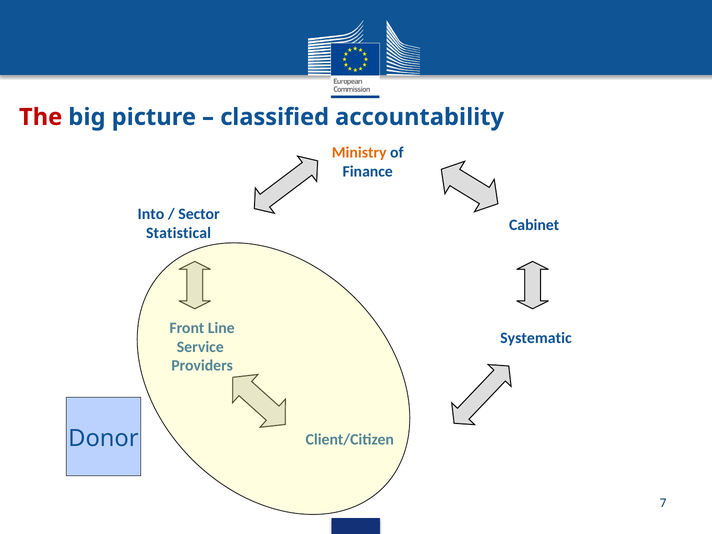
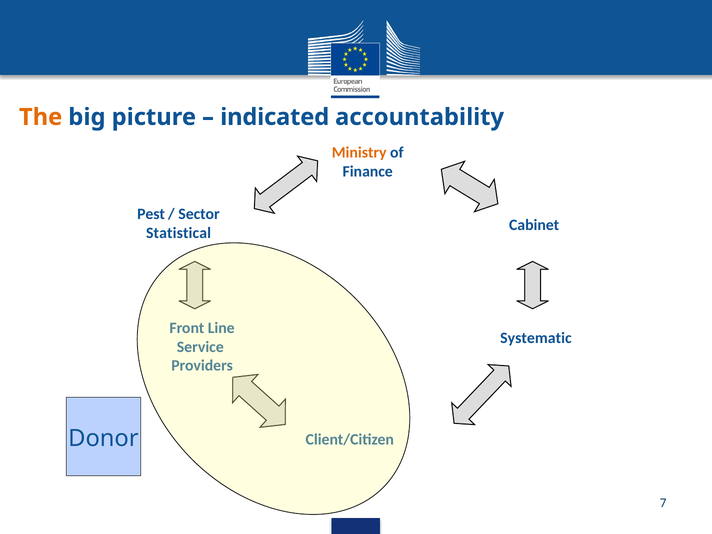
The colour: red -> orange (41, 117)
classified: classified -> indicated (275, 117)
Into: Into -> Pest (151, 214)
